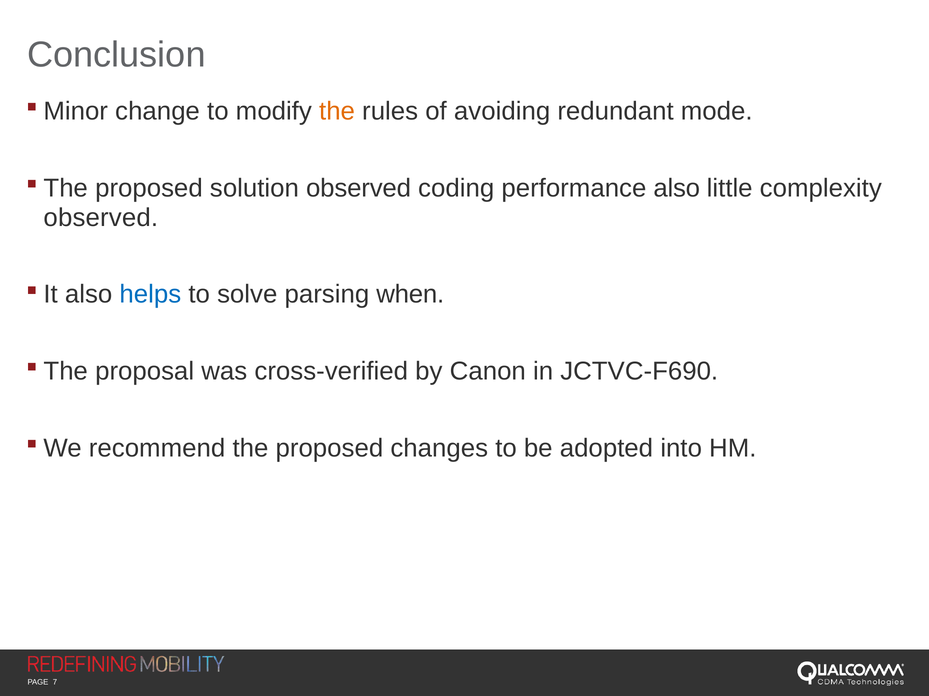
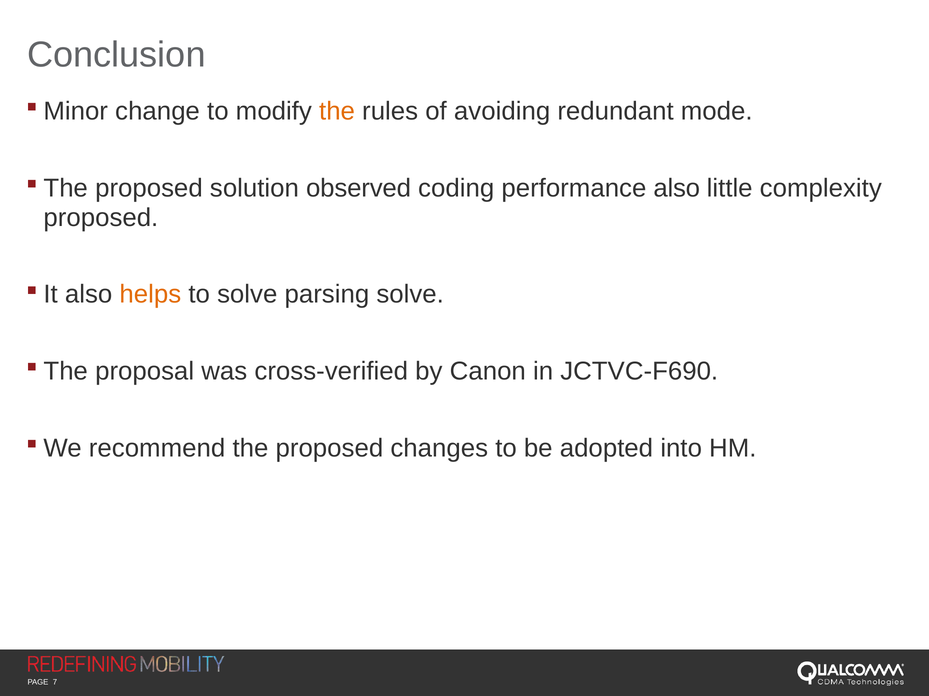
observed: observed -> proposed (101, 218)
helps colour: blue -> orange (150, 295)
parsing when: when -> solve (410, 295)
